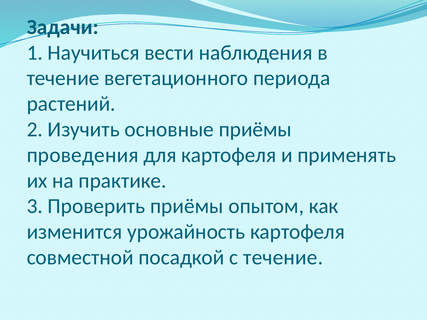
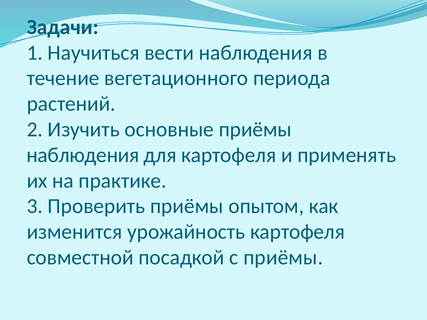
проведения: проведения -> наблюдения (83, 155)
с течение: течение -> приёмы (283, 258)
